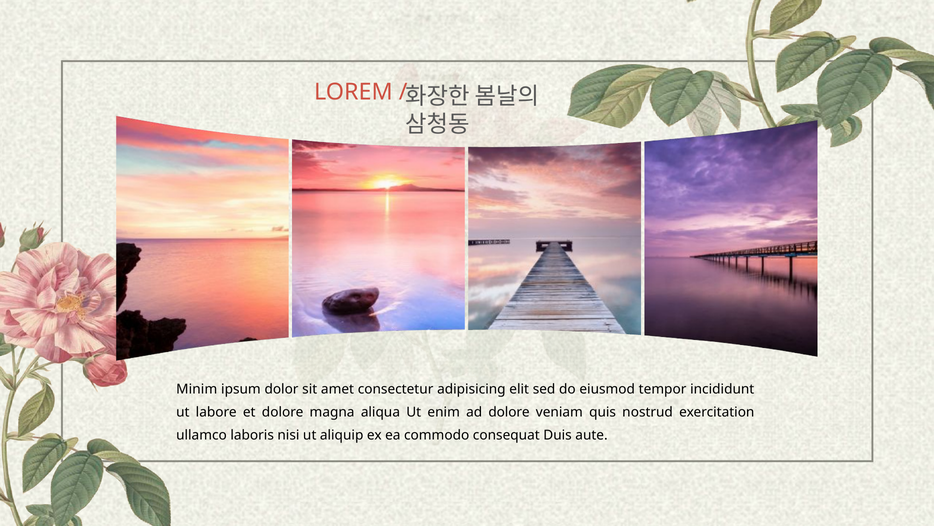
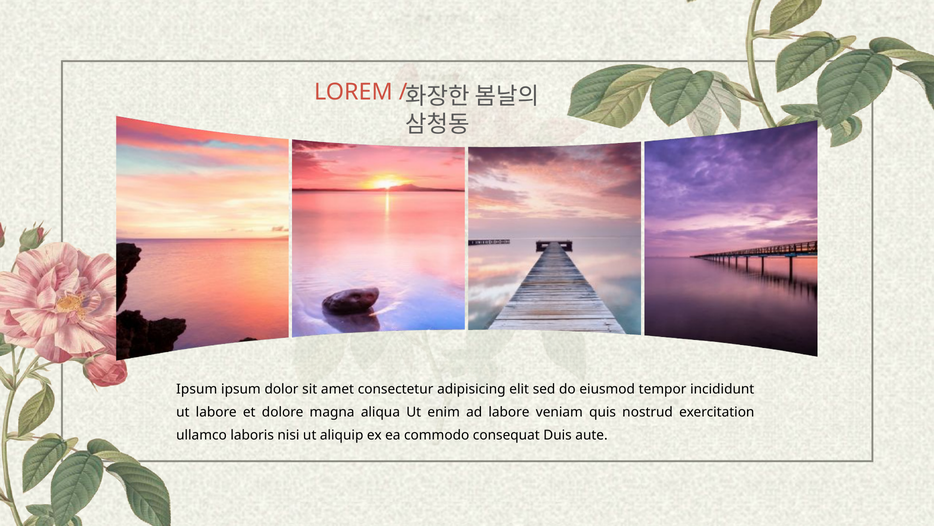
Minim: Minim -> Ipsum (197, 389)
ad dolore: dolore -> labore (509, 412)
